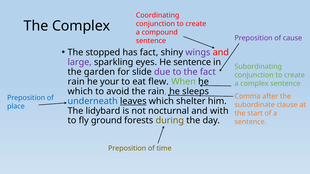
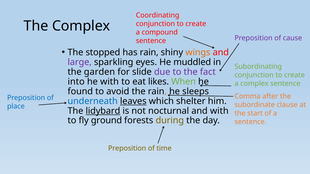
has fact: fact -> rain (149, 52)
wings colour: purple -> orange (198, 52)
He sentence: sentence -> muddled (192, 62)
rain: rain -> into (76, 82)
he your: your -> with (110, 82)
flew: flew -> likes (159, 82)
which: which -> found (80, 91)
lidybard underline: none -> present (103, 111)
